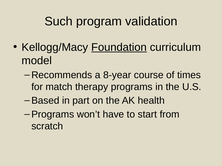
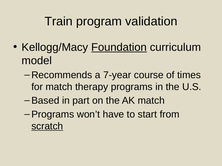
Such: Such -> Train (59, 21)
8-year: 8-year -> 7-year (117, 75)
AK health: health -> match (151, 101)
scratch underline: none -> present (47, 127)
